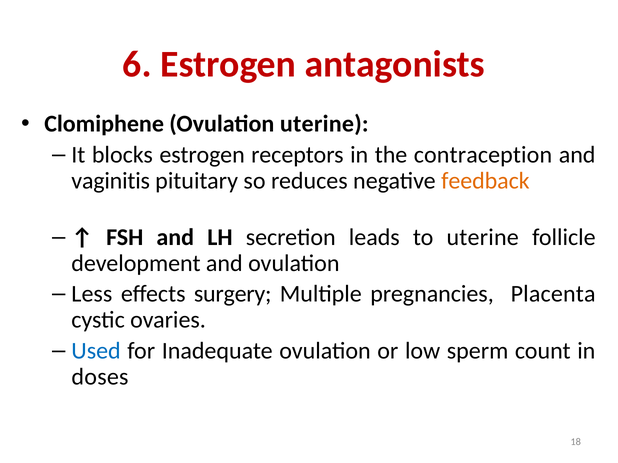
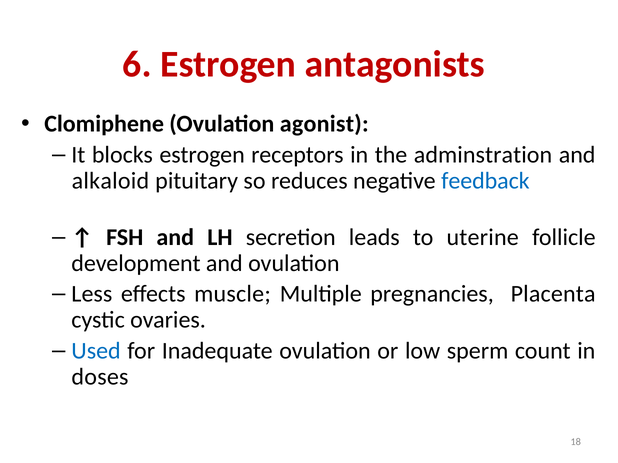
Ovulation uterine: uterine -> agonist (324, 124)
contraception: contraception -> adminstration (483, 155)
vaginitis: vaginitis -> alkaloid (110, 181)
feedback colour: orange -> blue (485, 181)
surgery: surgery -> muscle (232, 294)
